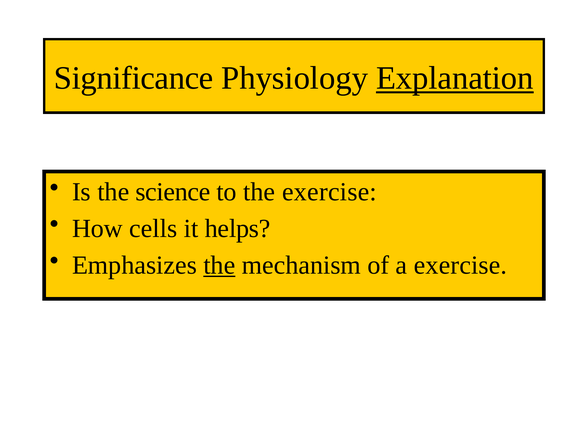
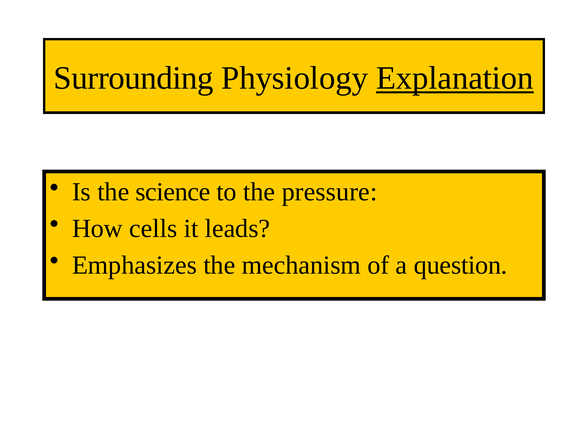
Significance: Significance -> Surrounding (134, 78)
the exercise: exercise -> pressure (329, 192)
helps: helps -> leads (237, 229)
the underline: present -> none (219, 265)
a exercise: exercise -> question (461, 265)
